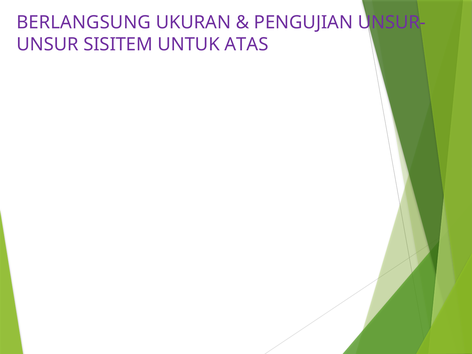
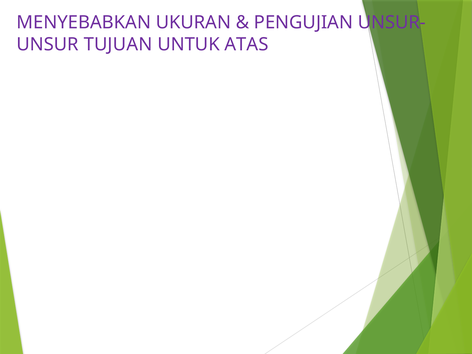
BERLANGSUNG: BERLANGSUNG -> MENYEBABKAN (84, 23)
SISITEM: SISITEM -> TUJUAN (118, 45)
